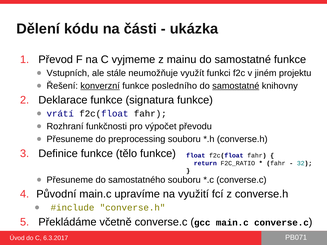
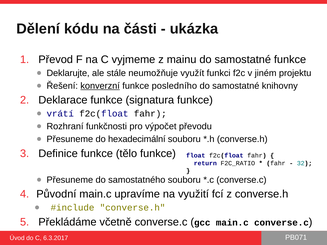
Vstupních: Vstupních -> Deklarujte (68, 73)
samostatné underline: present -> none (236, 86)
preprocessing: preprocessing -> hexadecimální (137, 139)
